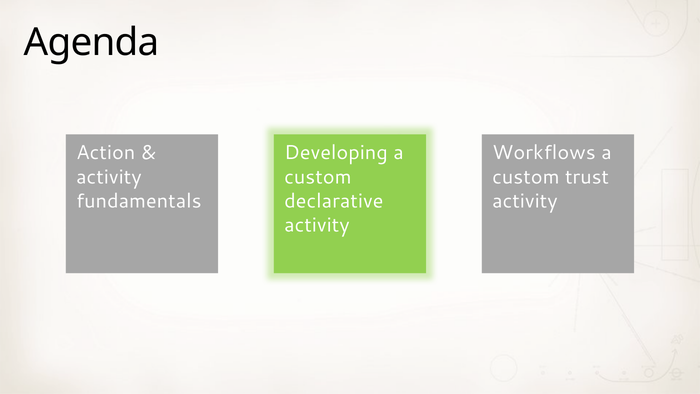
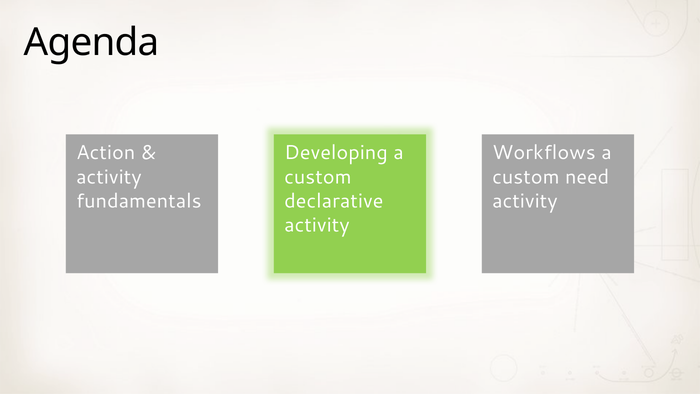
trust: trust -> need (587, 177)
